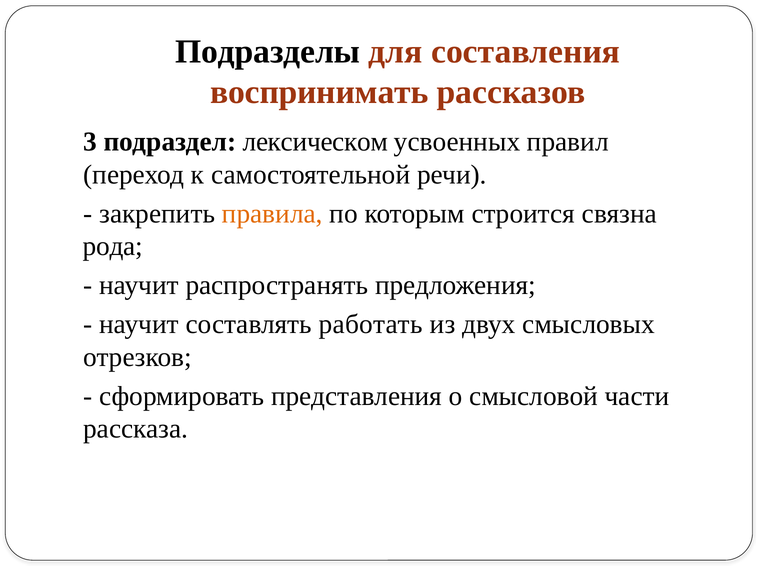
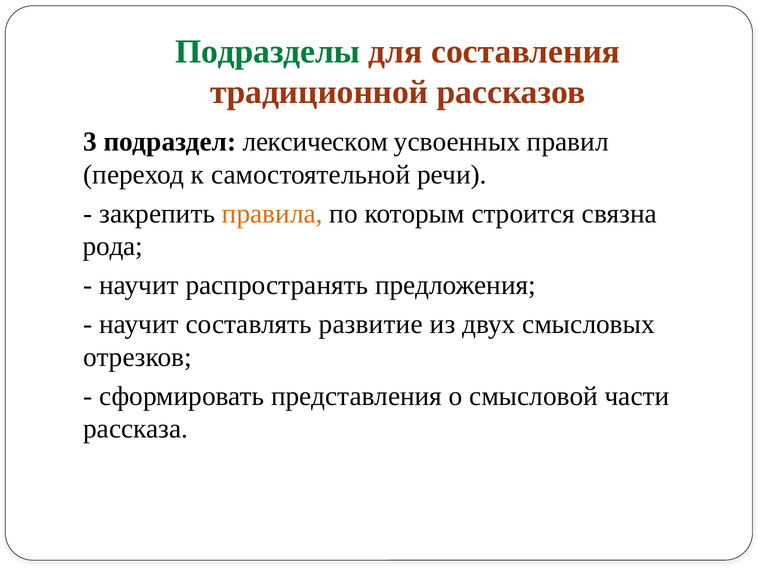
Подразделы colour: black -> green (268, 52)
воспринимать: воспринимать -> традиционной (319, 92)
работать: работать -> развитие (371, 325)
